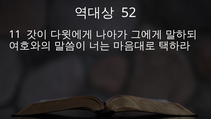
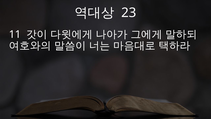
52: 52 -> 23 (129, 13)
